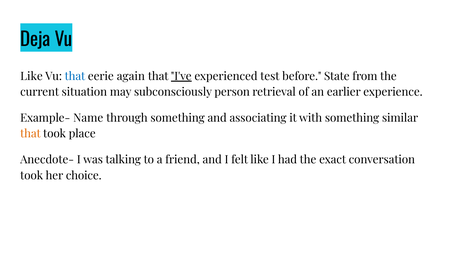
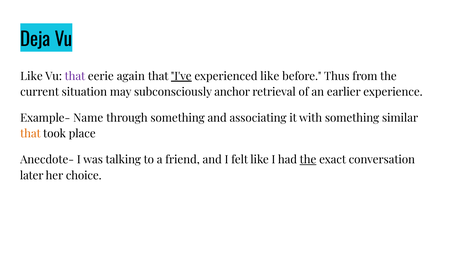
that colour: blue -> purple (75, 76)
experienced test: test -> like (270, 76)
State: State -> Thus (337, 76)
person: person -> anchor (232, 92)
the underline: none -> present (308, 160)
took: took -> later (32, 175)
